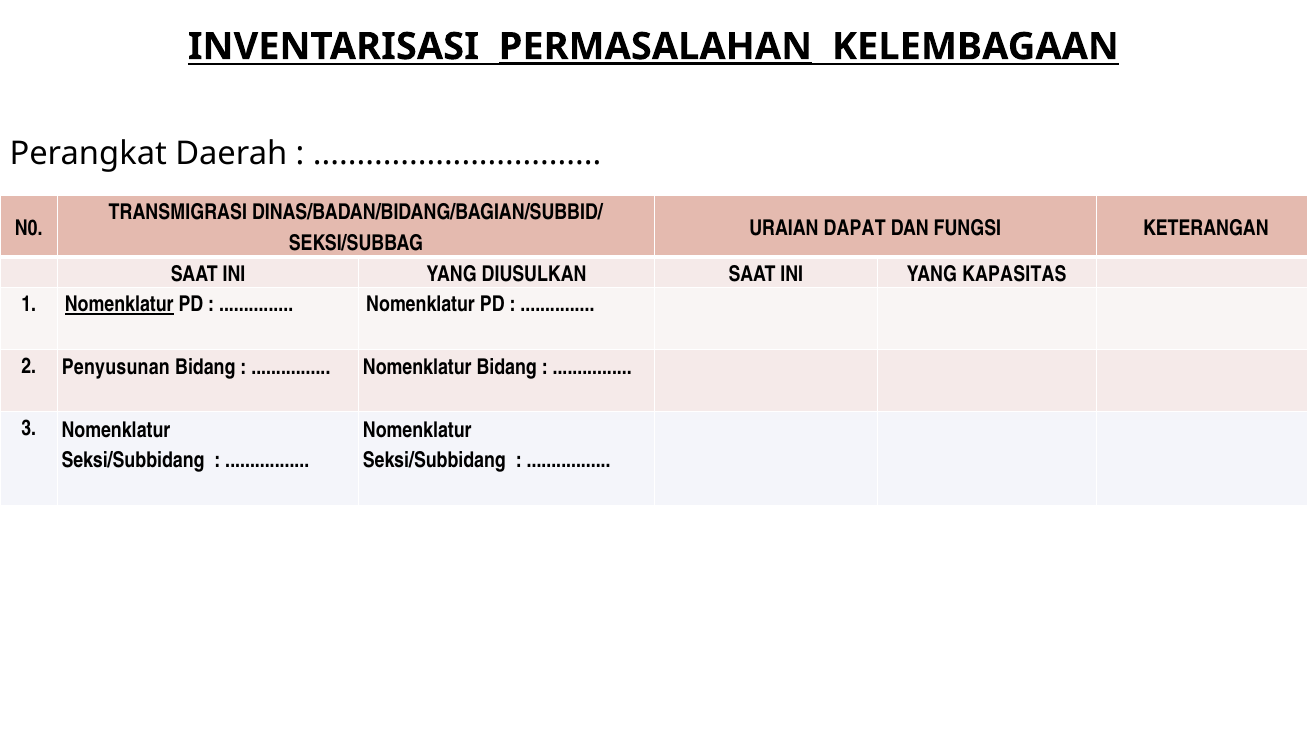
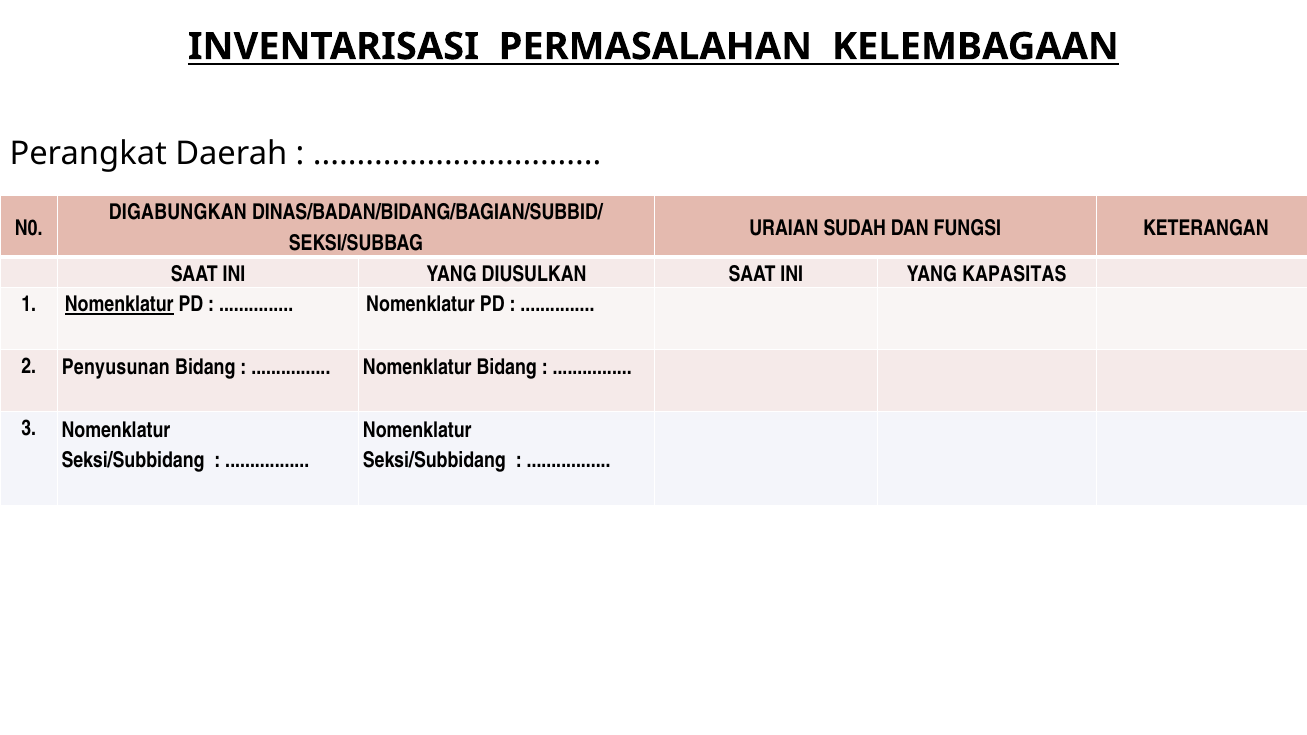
PERMASALAHAN underline: present -> none (655, 47)
TRANSMIGRASI: TRANSMIGRASI -> DIGABUNGKAN (178, 213)
DAPAT: DAPAT -> SUDAH (855, 228)
